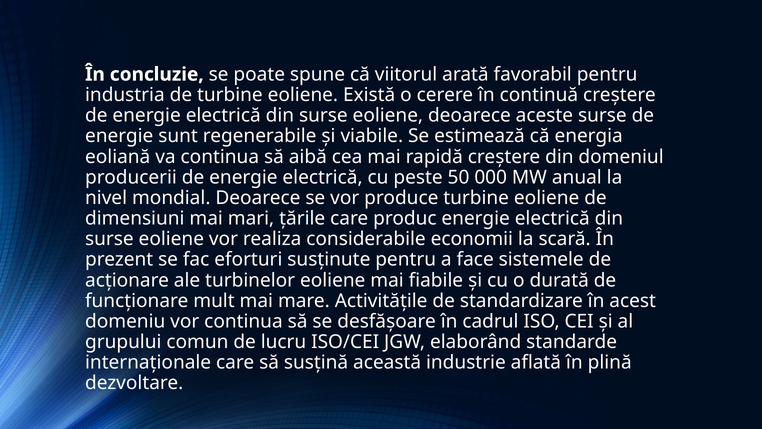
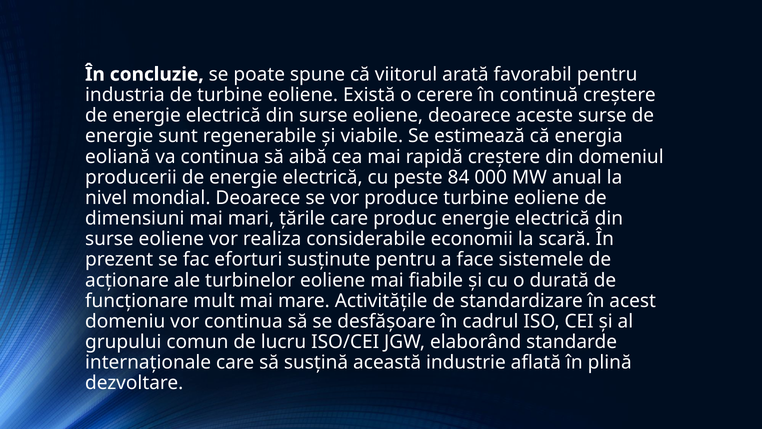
50: 50 -> 84 (459, 177)
